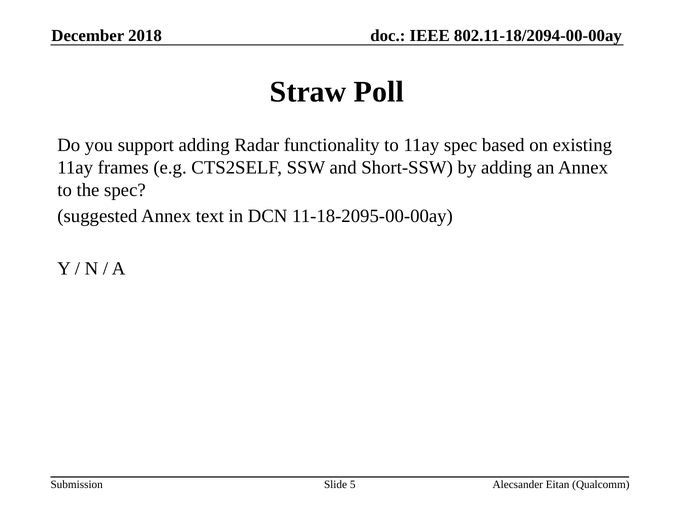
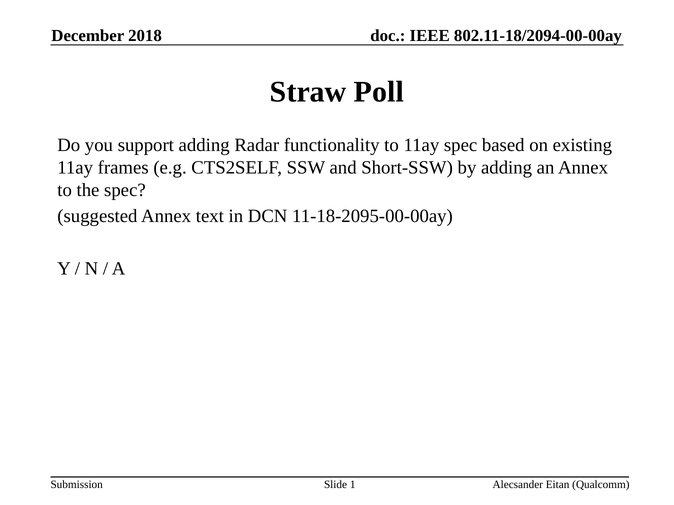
5: 5 -> 1 (353, 485)
